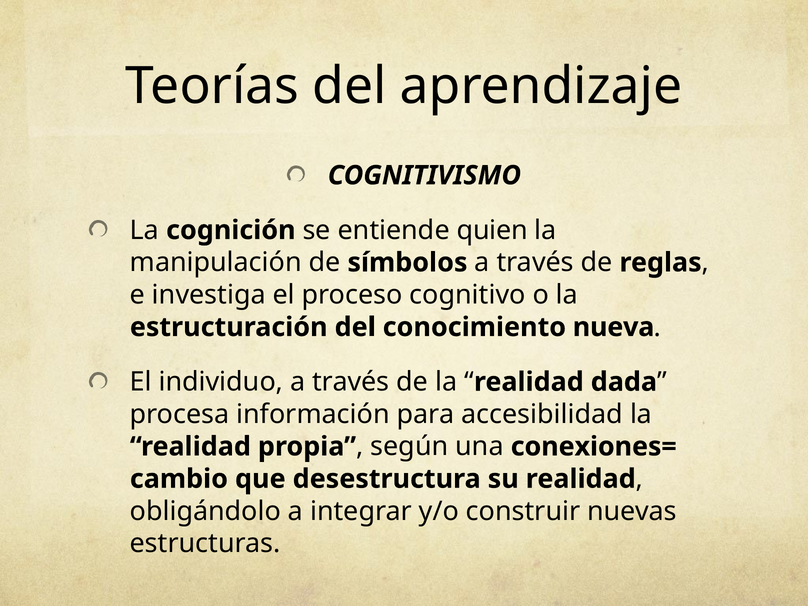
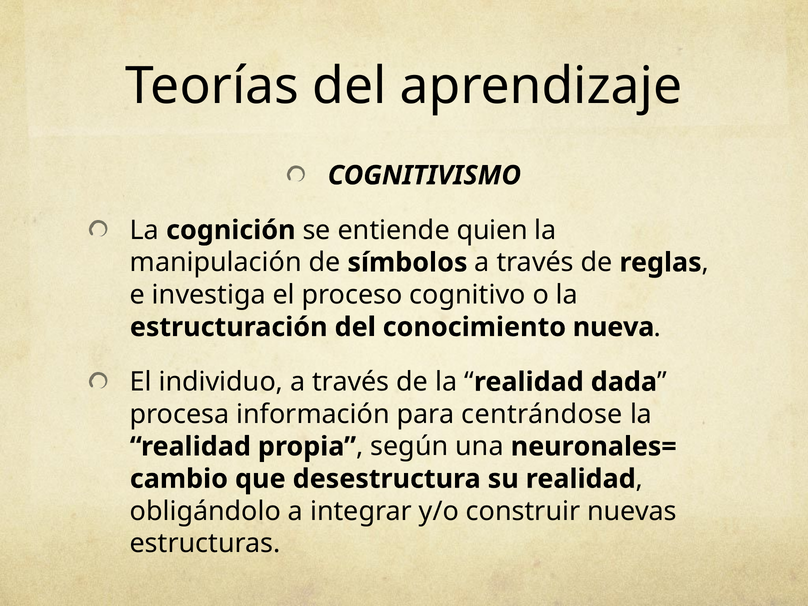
accesibilidad: accesibilidad -> centrándose (542, 414)
conexiones=: conexiones= -> neuronales= (594, 447)
